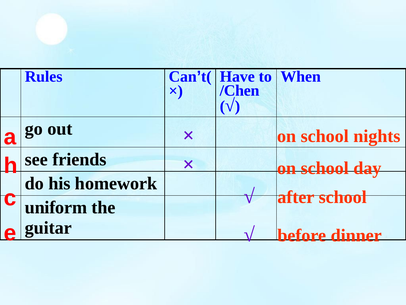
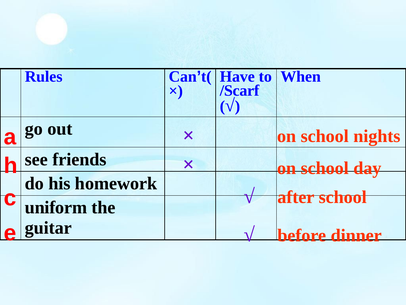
/Chen: /Chen -> /Scarf (240, 90)
